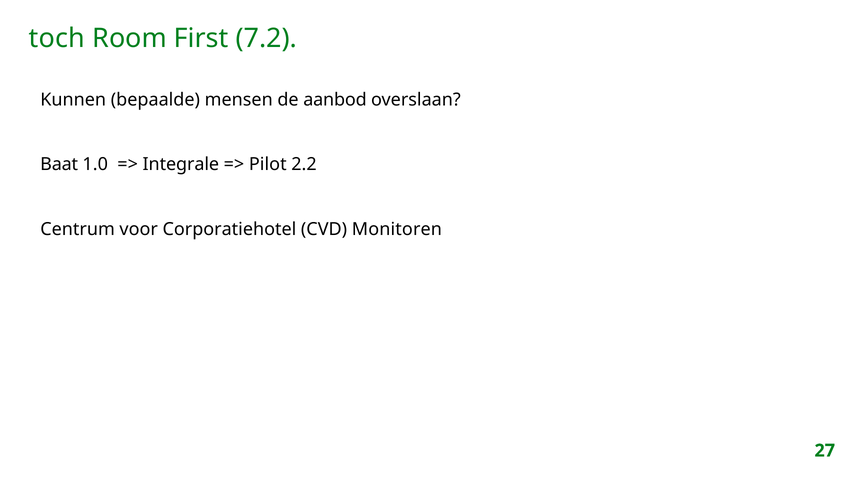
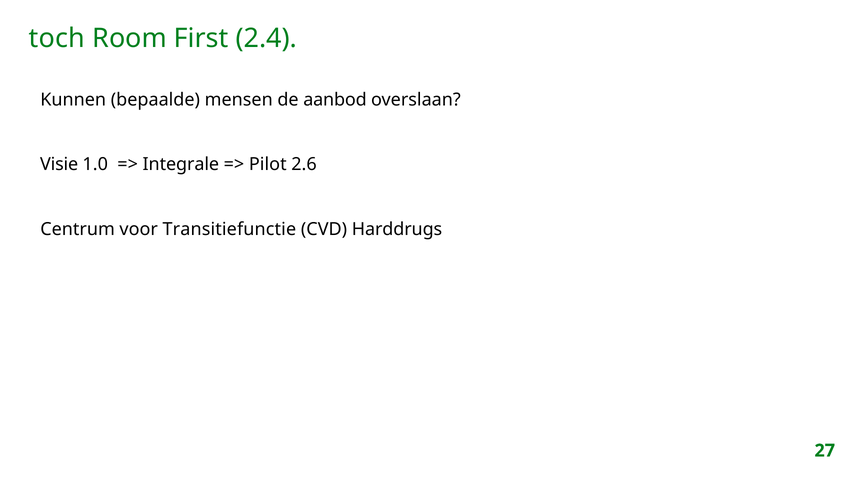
7.2: 7.2 -> 2.4 (266, 39)
Baat: Baat -> Visie (59, 165)
2.2: 2.2 -> 2.6 (304, 165)
Corporatiehotel: Corporatiehotel -> Transitiefunctie (229, 229)
Monitoren: Monitoren -> Harddrugs (397, 229)
